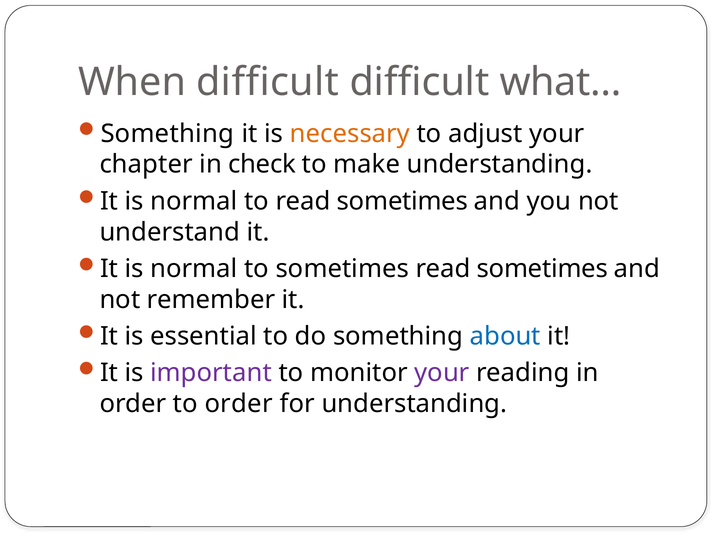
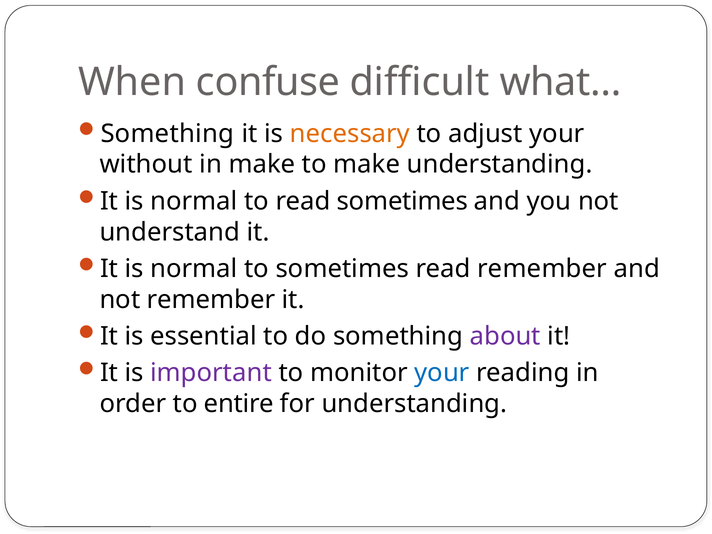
When difficult: difficult -> confuse (268, 82)
chapter: chapter -> without (146, 164)
in check: check -> make (262, 164)
sometimes read sometimes: sometimes -> remember (542, 269)
about colour: blue -> purple (505, 336)
your colour: purple -> blue (442, 373)
to order: order -> entire (239, 404)
